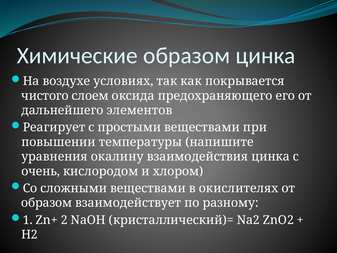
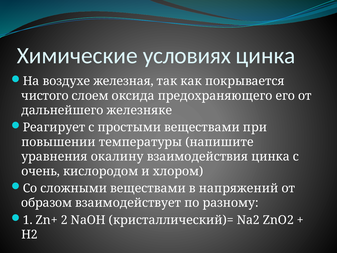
Химические образом: образом -> условиях (187, 56)
условиях: условиях -> железная (123, 81)
элементов: элементов -> железняке (139, 110)
окислителях: окислителях -> напряжений (239, 188)
